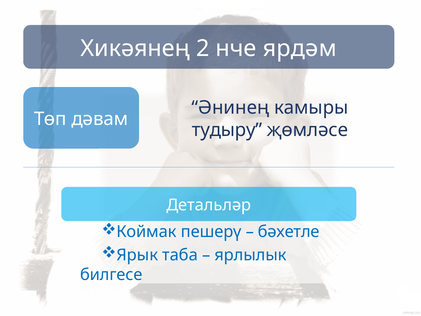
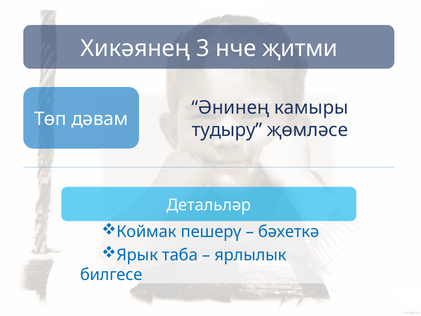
2: 2 -> 3 (203, 48)
ярдәм: ярдәм -> җитми (300, 48)
бәхетле: бәхетле -> бәхеткә (289, 232)
